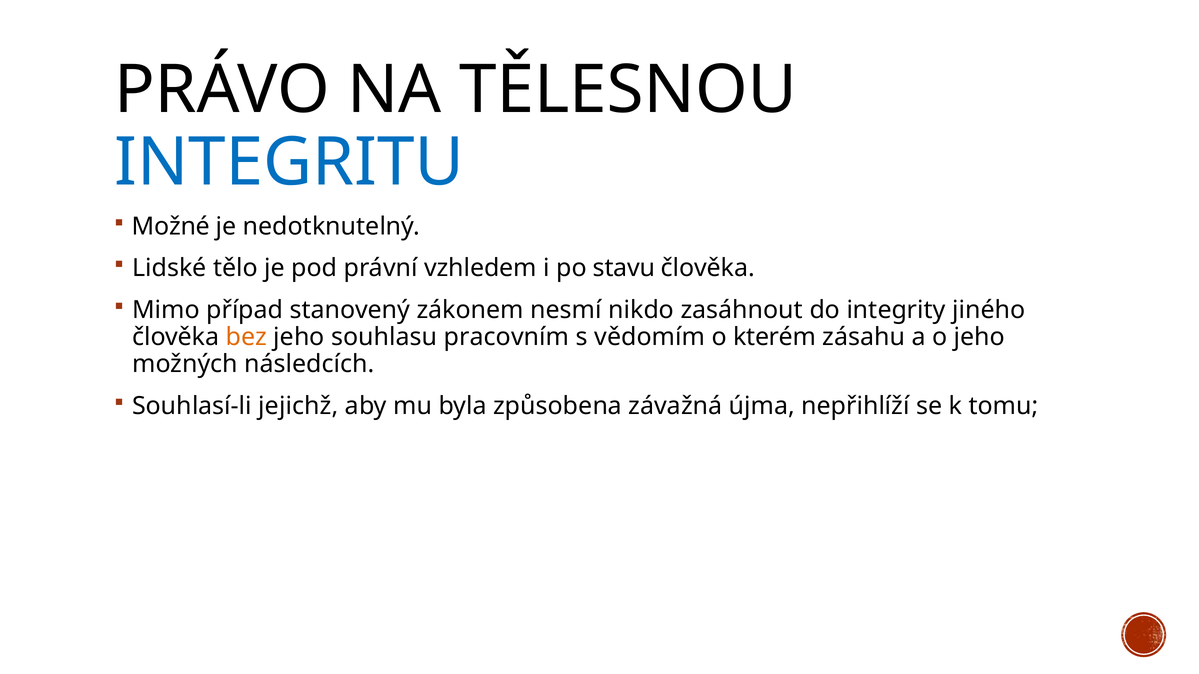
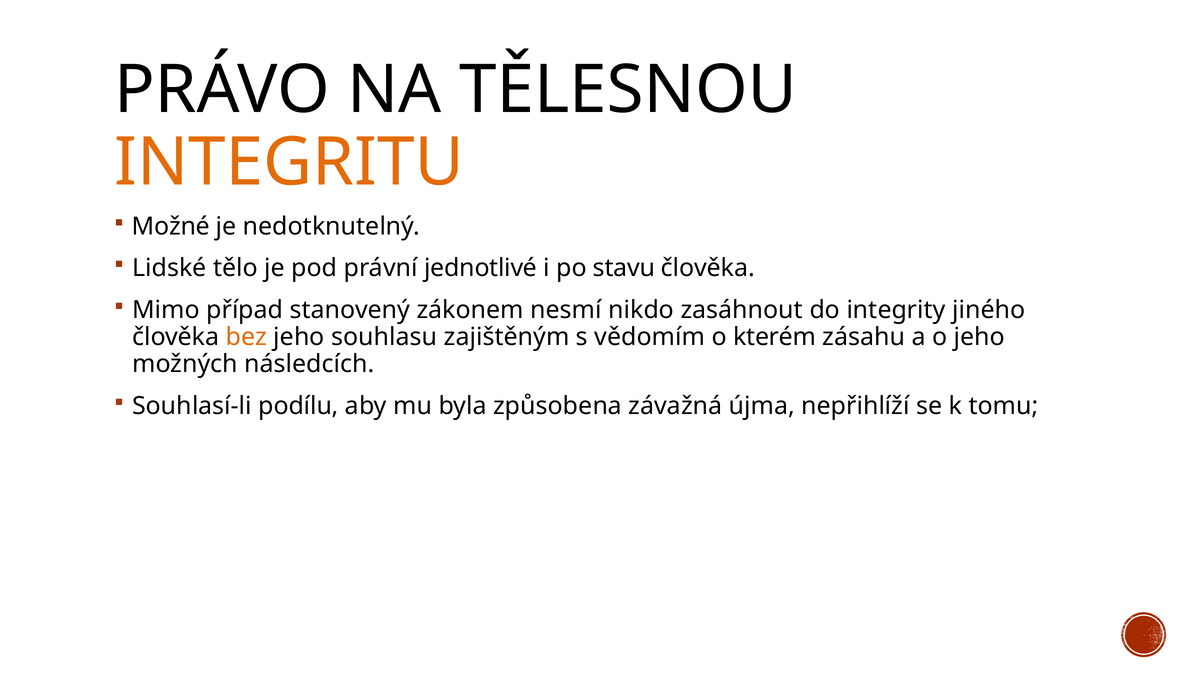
INTEGRITU colour: blue -> orange (289, 163)
vzhledem: vzhledem -> jednotlivé (481, 268)
pracovním: pracovním -> zajištěným (507, 337)
jejichž: jejichž -> podílu (298, 406)
